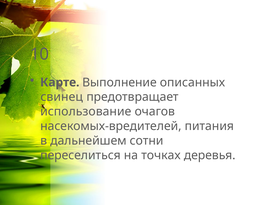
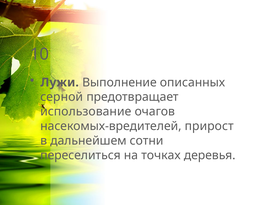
Карте: Карте -> Лужи (60, 82)
свинец: свинец -> серной (62, 97)
питания: питания -> прирост (209, 126)
